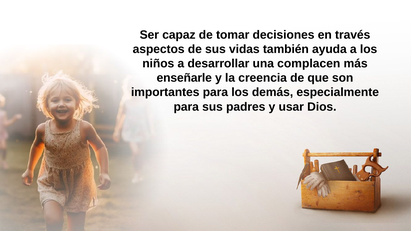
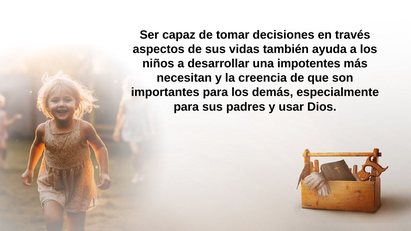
complacen: complacen -> impotentes (309, 64)
enseñarle: enseñarle -> necesitan (184, 78)
